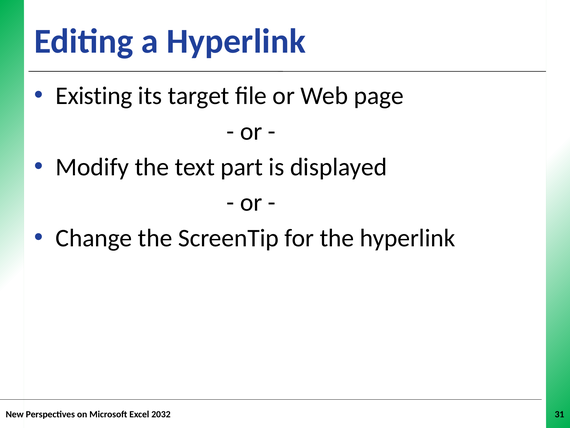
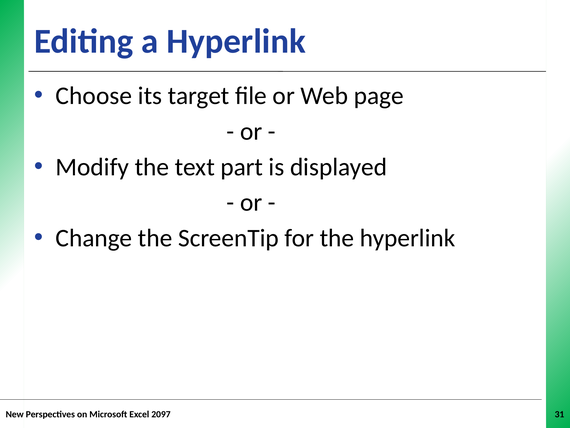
Existing: Existing -> Choose (94, 96)
2032: 2032 -> 2097 (161, 414)
